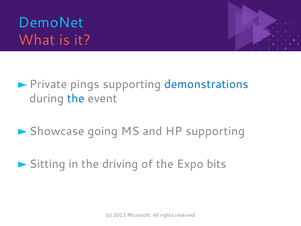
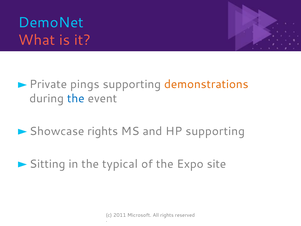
demonstrations colour: blue -> orange (206, 84)
going: going -> rights (103, 131)
driving: driving -> typical (120, 164)
bits: bits -> site (216, 164)
